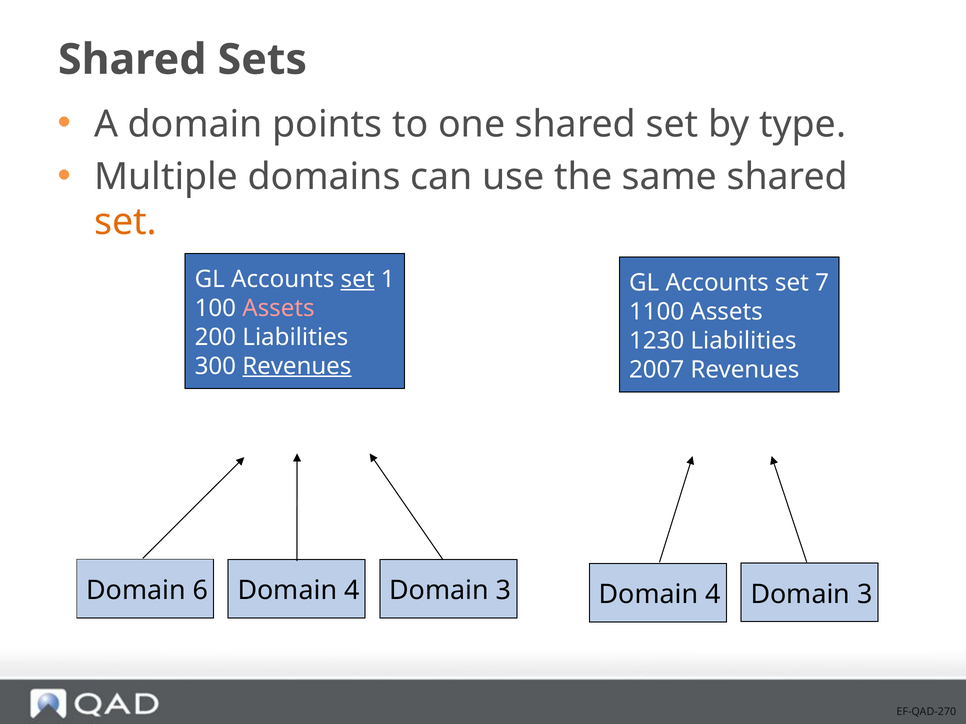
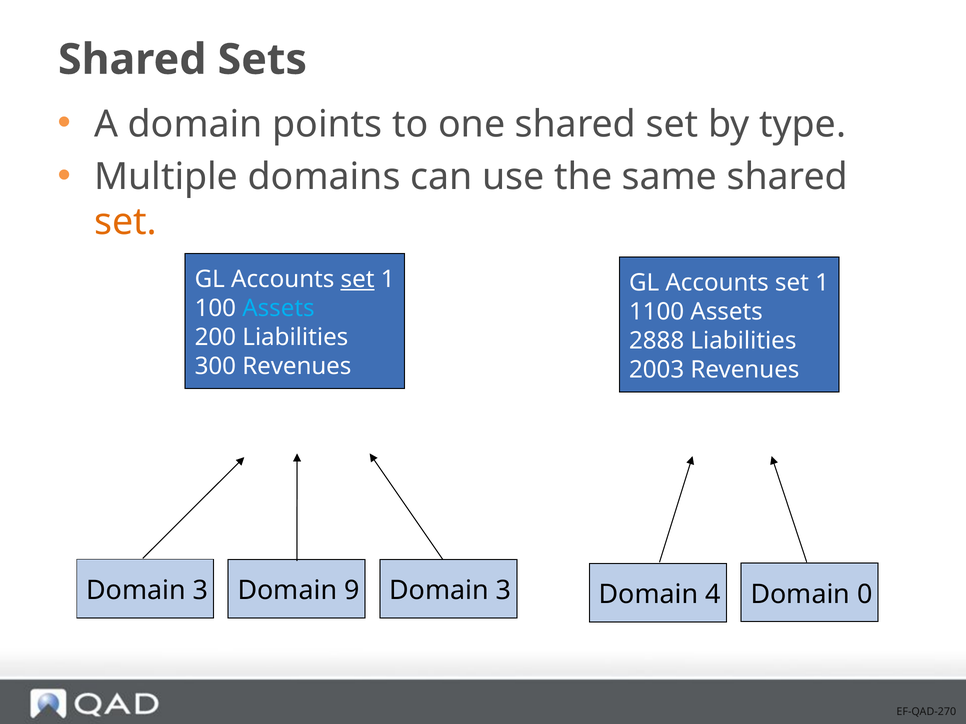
7: 7 -> 1 (822, 283)
Assets colour: pink -> light blue (278, 308)
1230: 1230 -> 2888 (657, 341)
Revenues underline: present -> none (297, 366)
2007: 2007 -> 2003 (657, 370)
6: 6 -> 3 (201, 591)
4: 4 -> 9 (352, 591)
3: 3 -> 0 (865, 595)
